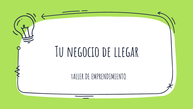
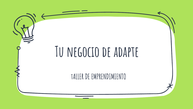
llegar: llegar -> adapte (126, 52)
